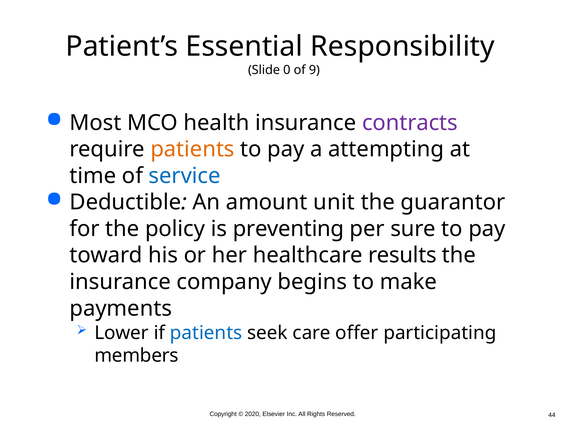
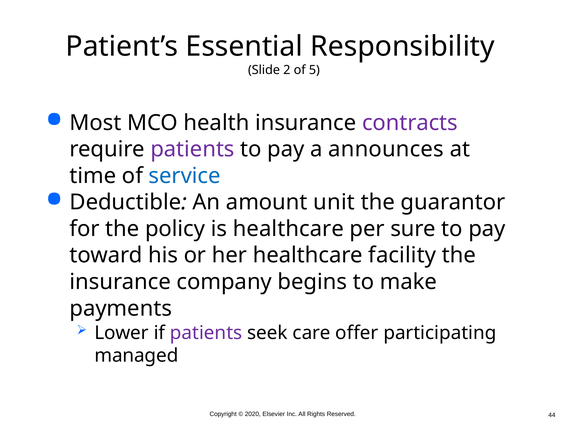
0: 0 -> 2 (287, 70)
9: 9 -> 5 (314, 70)
patients colour: orange -> purple (192, 149)
attempting: attempting -> announces (386, 149)
is preventing: preventing -> healthcare (288, 229)
results: results -> facility (402, 255)
patients colour: blue -> purple (206, 333)
members: members -> managed (136, 356)
